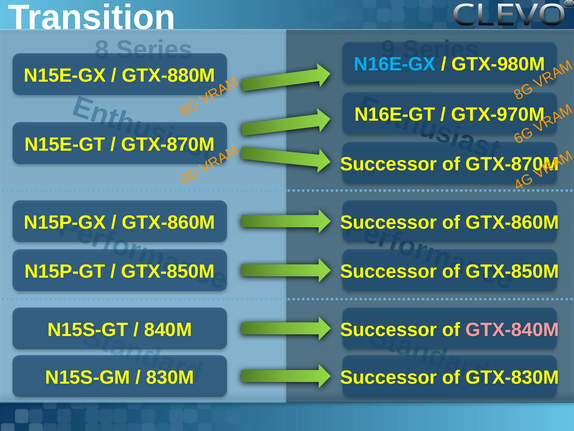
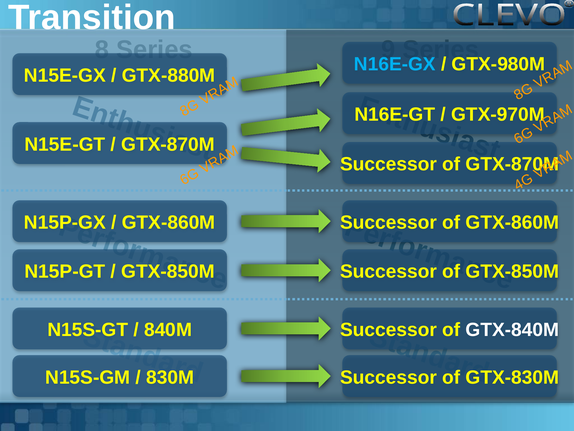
GTX-840M colour: pink -> white (512, 329)
